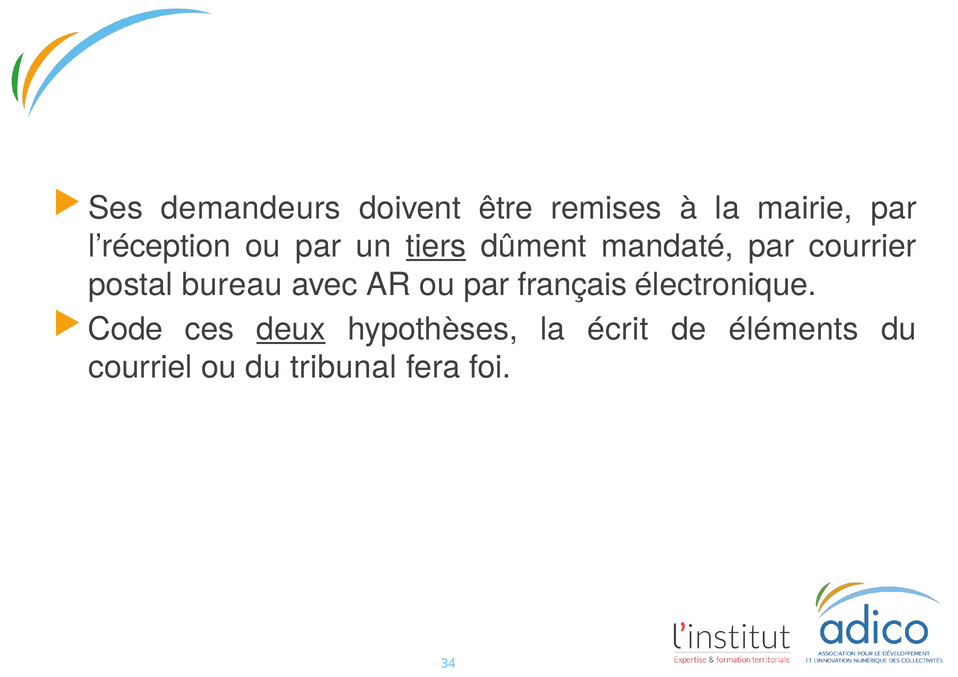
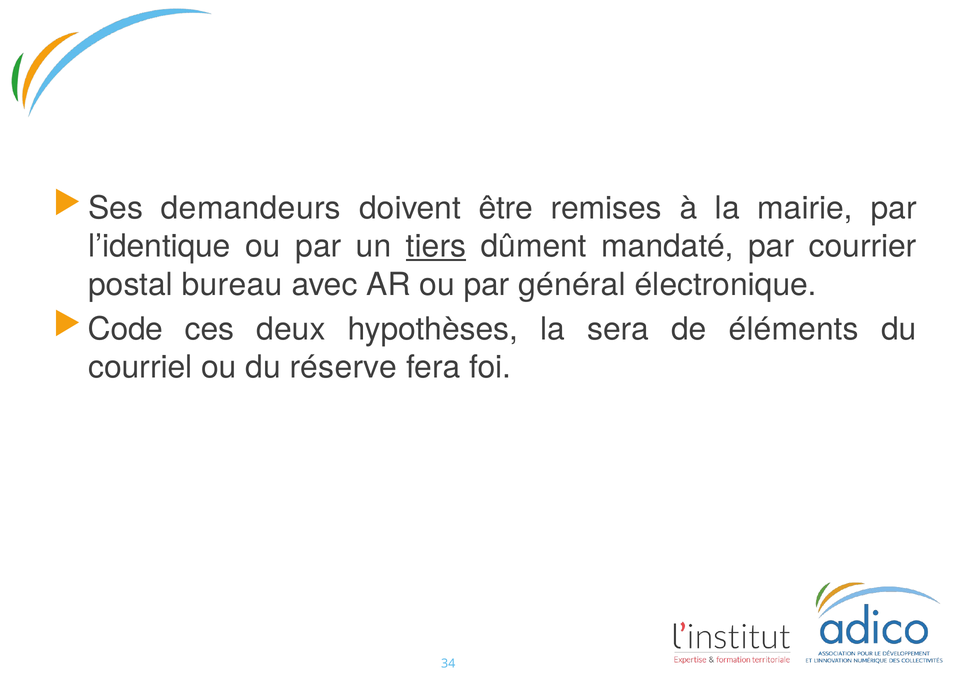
l’réception: l’réception -> l’identique (159, 247)
français: français -> général (572, 285)
deux underline: present -> none (291, 329)
écrit: écrit -> sera (618, 329)
tribunal: tribunal -> réserve (343, 368)
